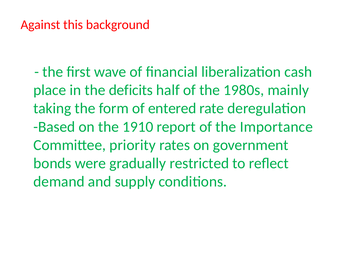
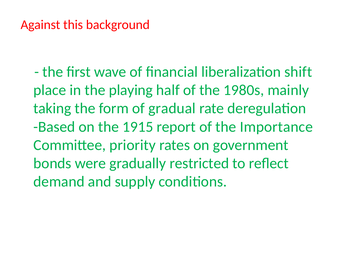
cash: cash -> shift (298, 72)
deficits: deficits -> playing (131, 90)
entered: entered -> gradual (172, 109)
1910: 1910 -> 1915 (138, 127)
